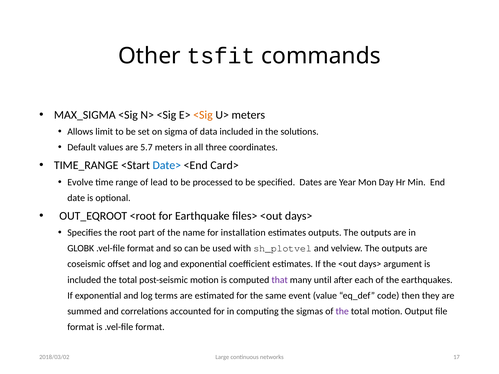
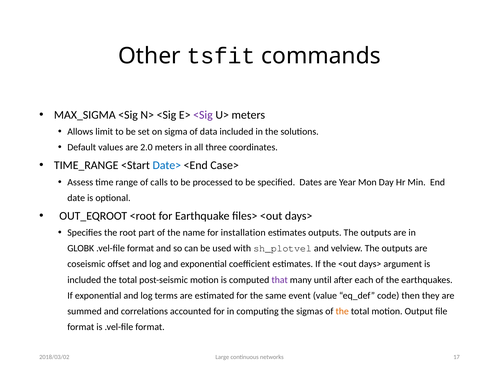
<Sig colour: orange -> purple (203, 115)
5.7: 5.7 -> 2.0 (146, 147)
Card>: Card> -> Case> (225, 165)
Evolve: Evolve -> Assess (80, 182)
lead: lead -> calls (159, 182)
the colour: purple -> orange (342, 311)
